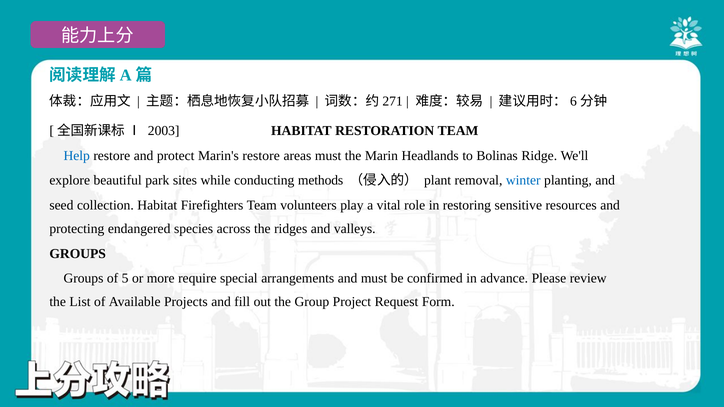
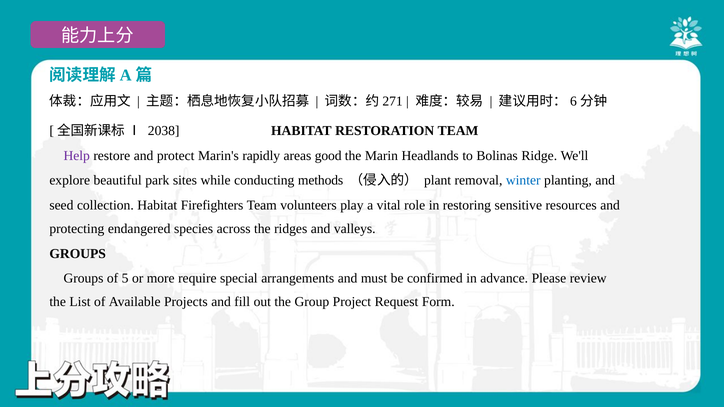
2003: 2003 -> 2038 (164, 131)
Help colour: blue -> purple (77, 156)
Marin's restore: restore -> rapidly (261, 156)
areas must: must -> good (328, 156)
